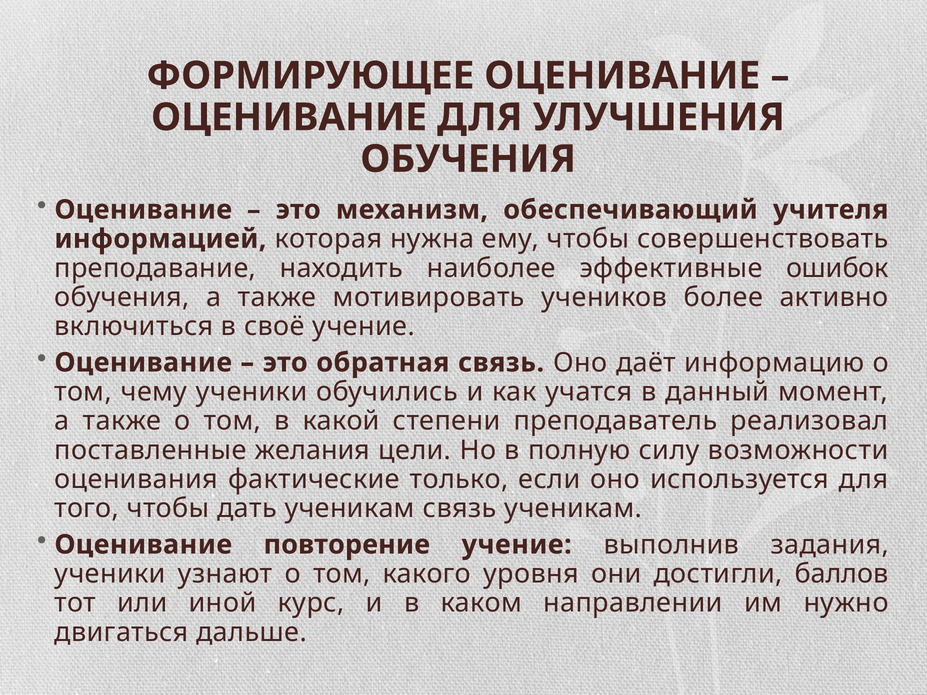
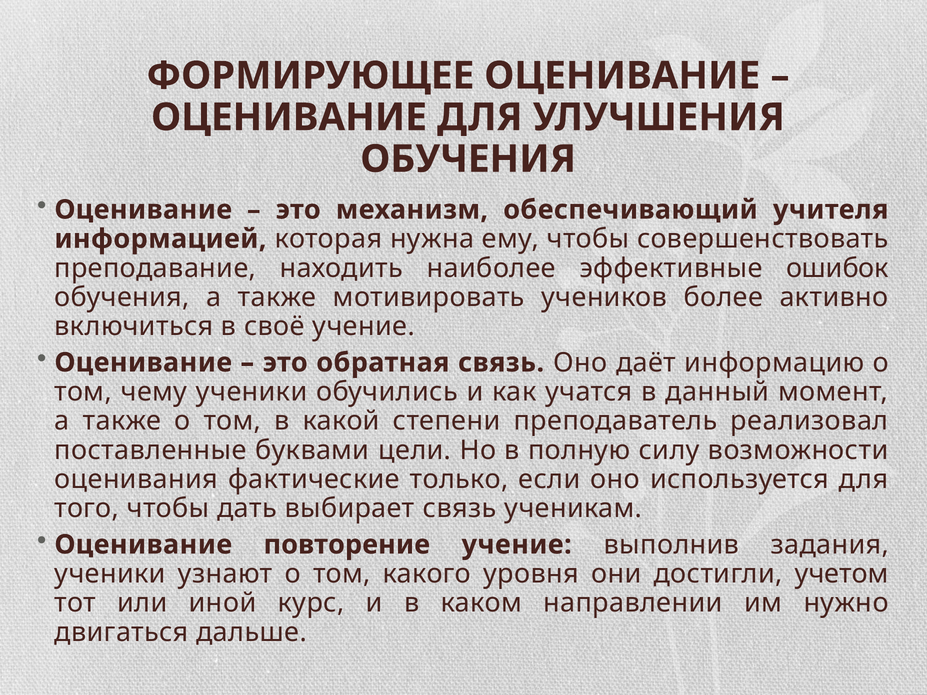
желания: желания -> буквами (312, 450)
дать ученикам: ученикам -> выбирает (350, 509)
баллов: баллов -> учетом (842, 574)
